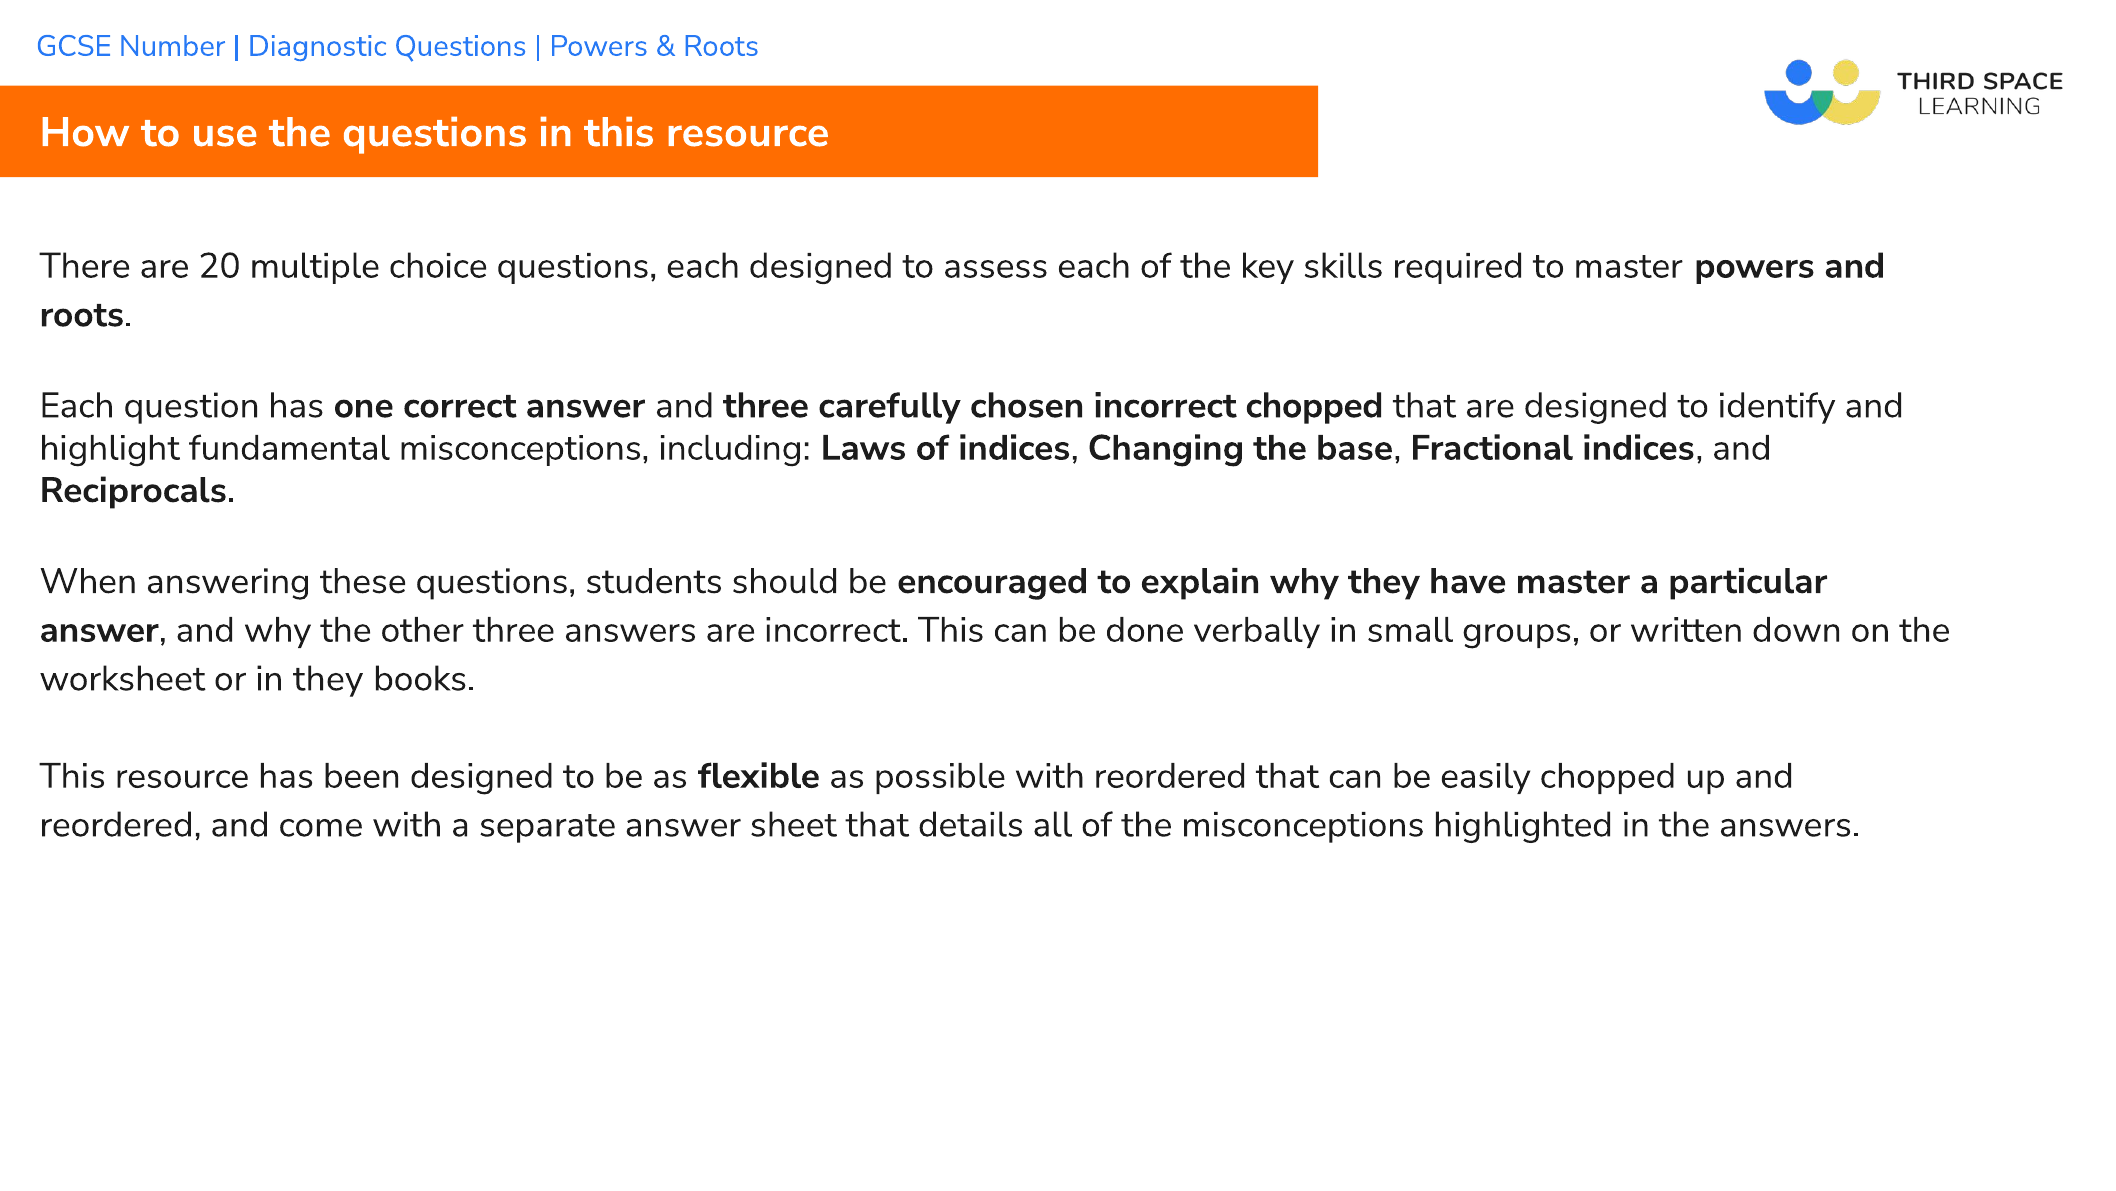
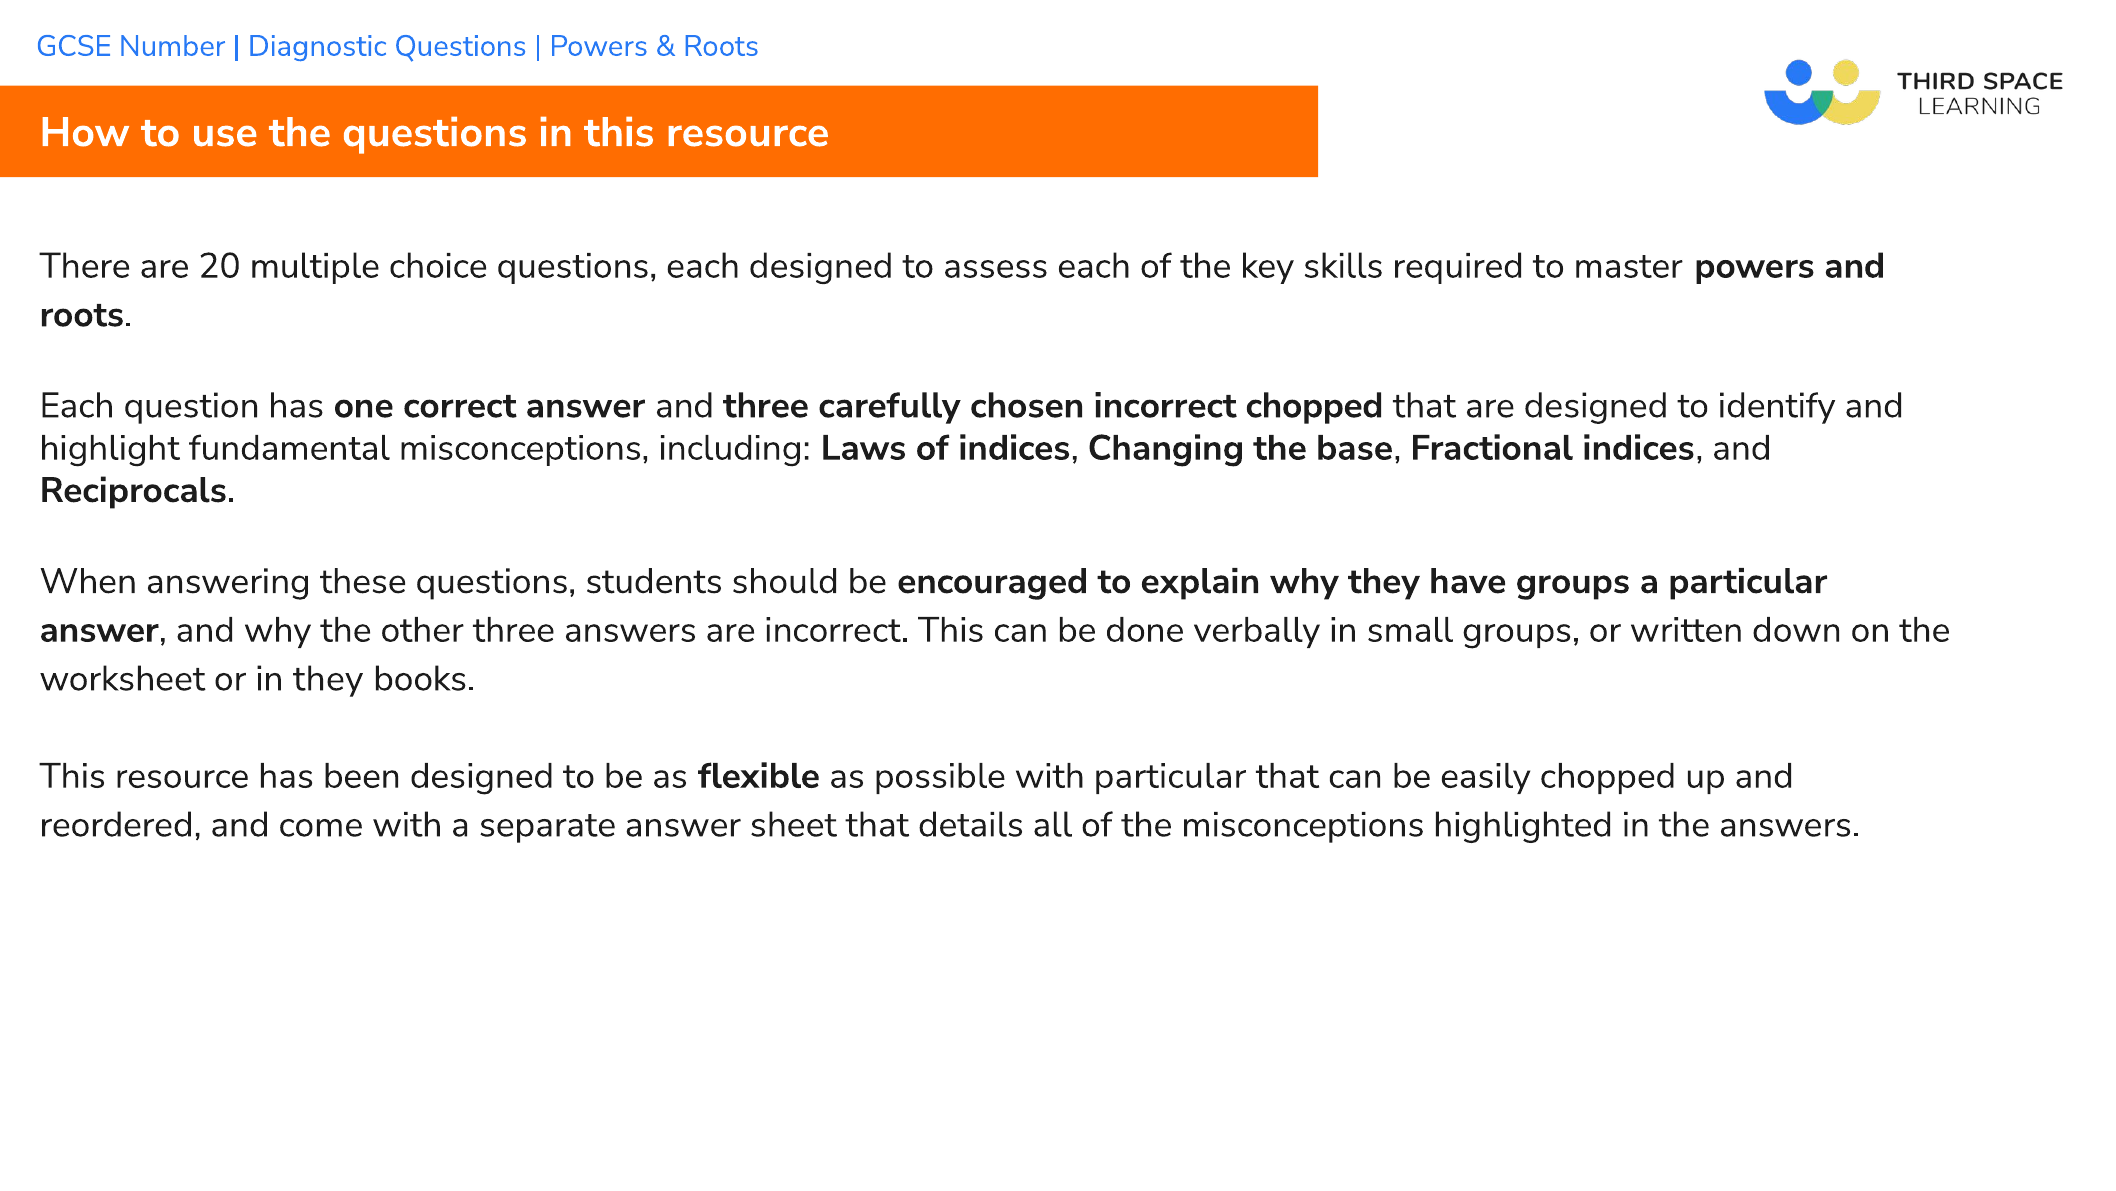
have master: master -> groups (1573, 581)
with reordered: reordered -> particular (1170, 776)
